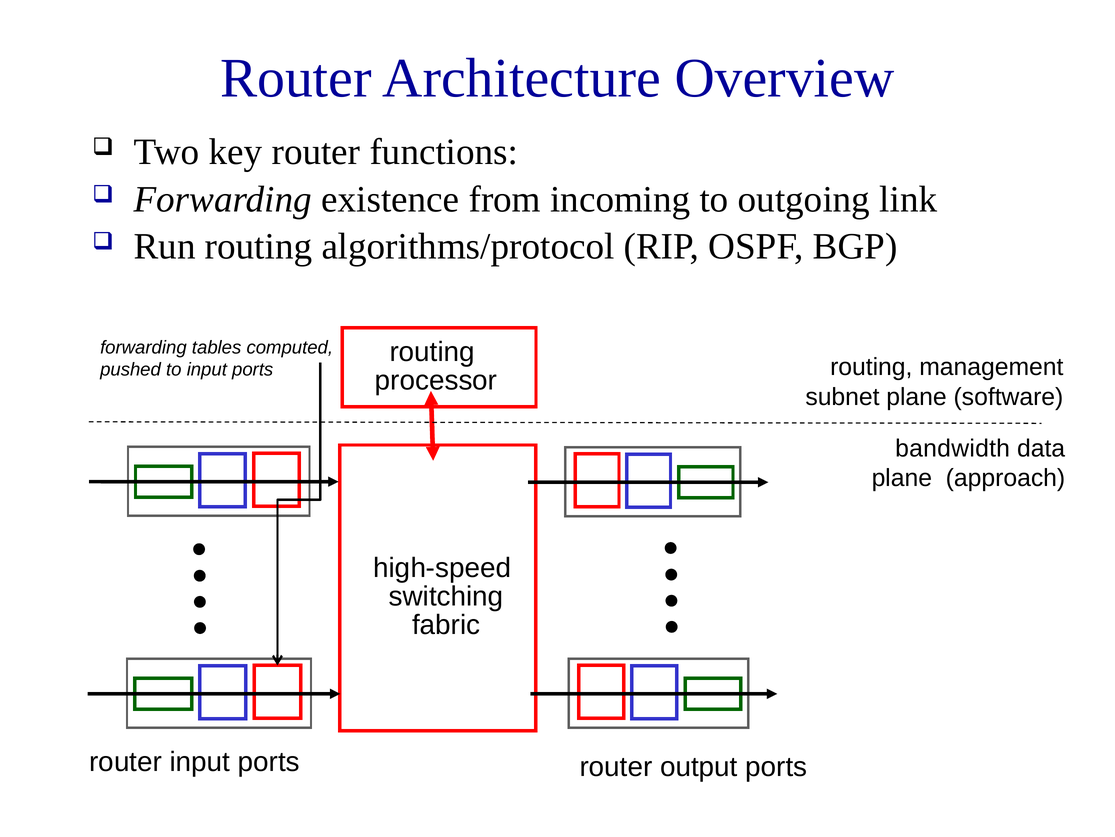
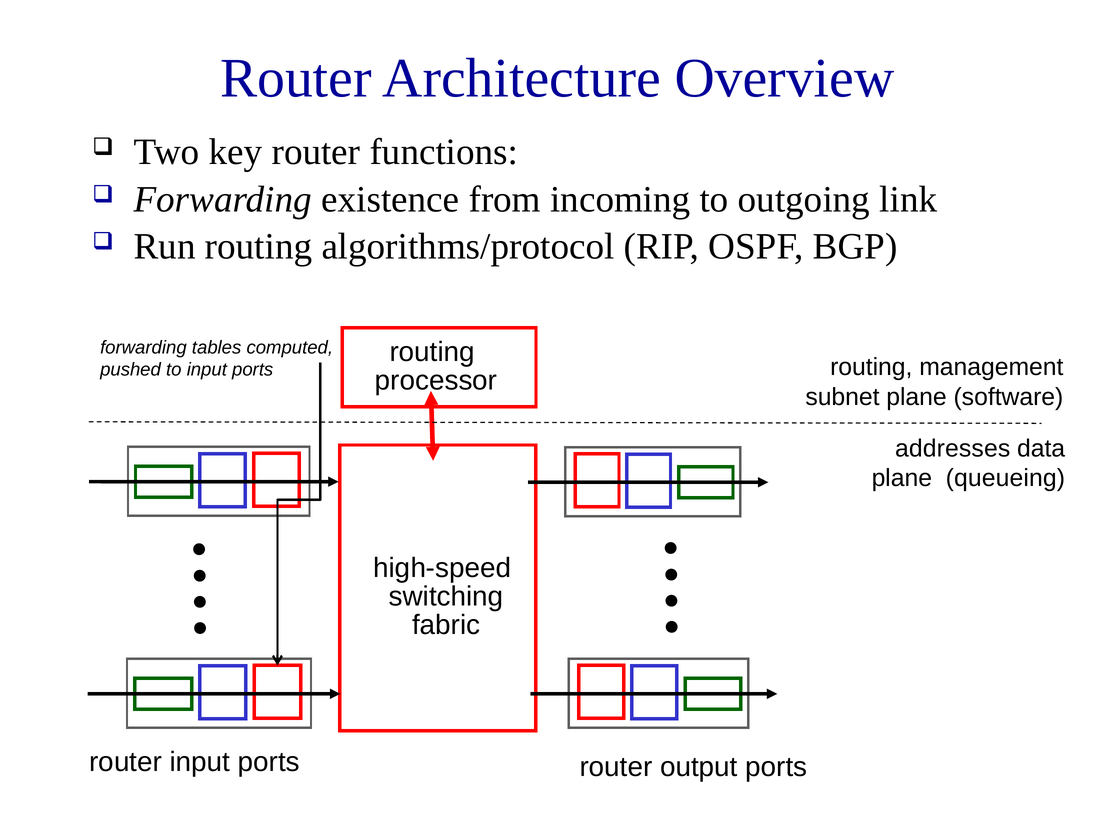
bandwidth: bandwidth -> addresses (953, 448)
approach: approach -> queueing (1005, 478)
